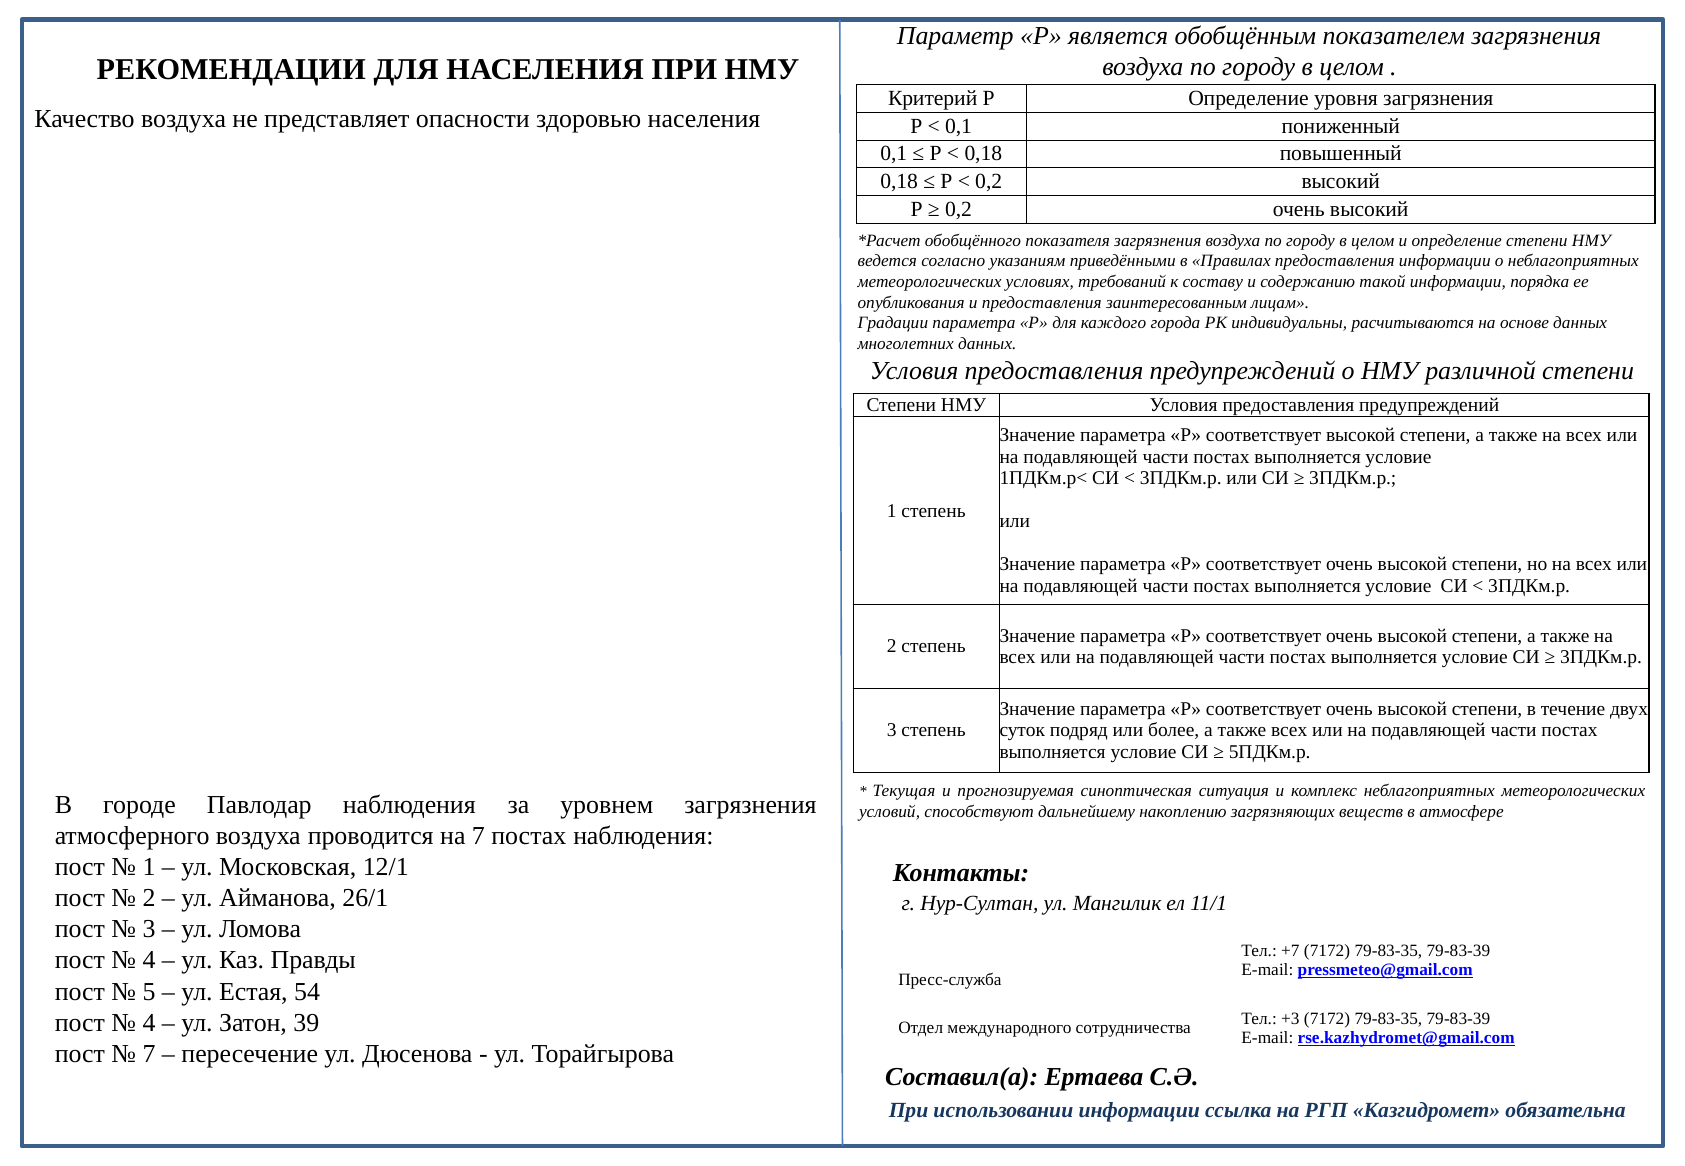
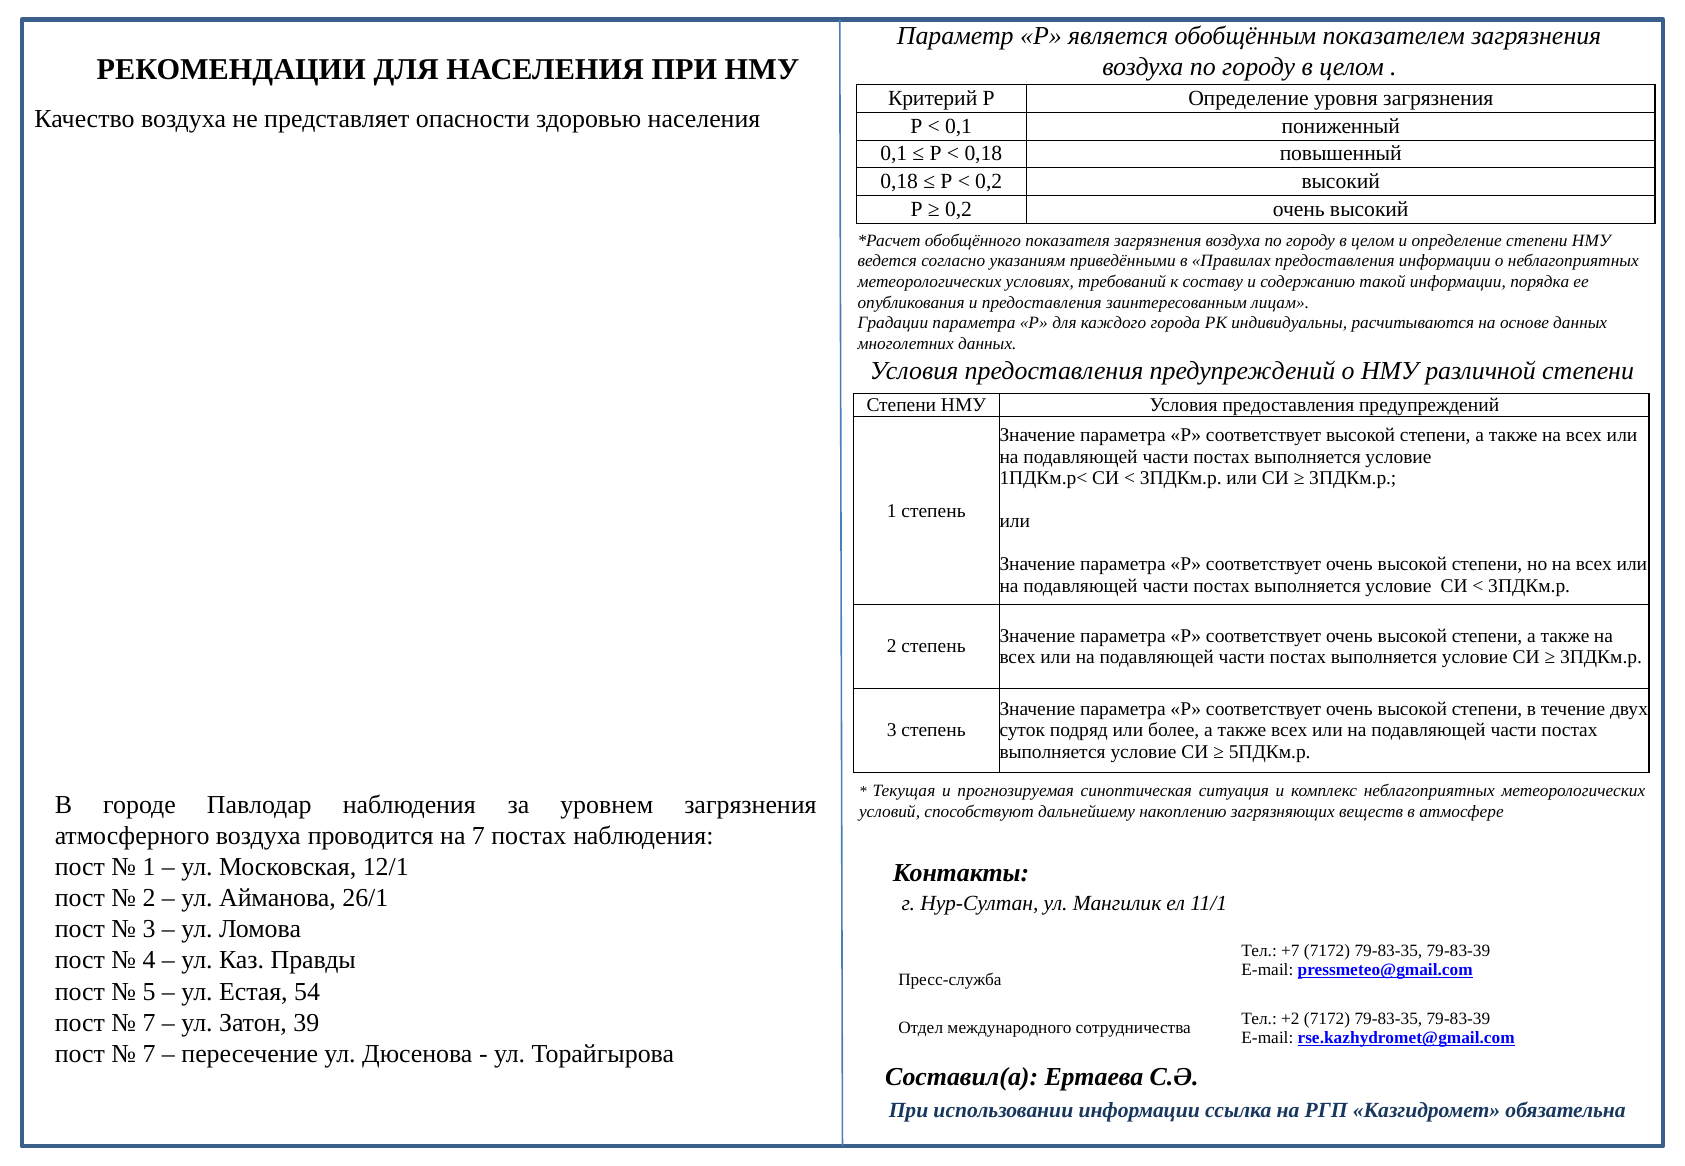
+3: +3 -> +2 (1290, 1019)
4: 4 -> 7 (149, 1023)
